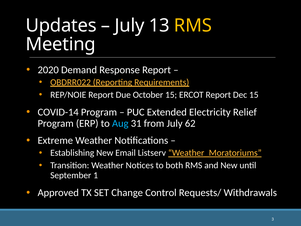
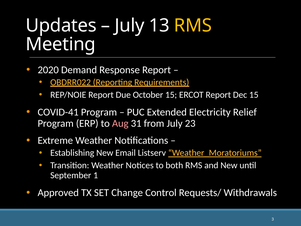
COVID-14: COVID-14 -> COVID-41 (58, 112)
Aug colour: light blue -> pink (120, 123)
62: 62 -> 23 (190, 123)
